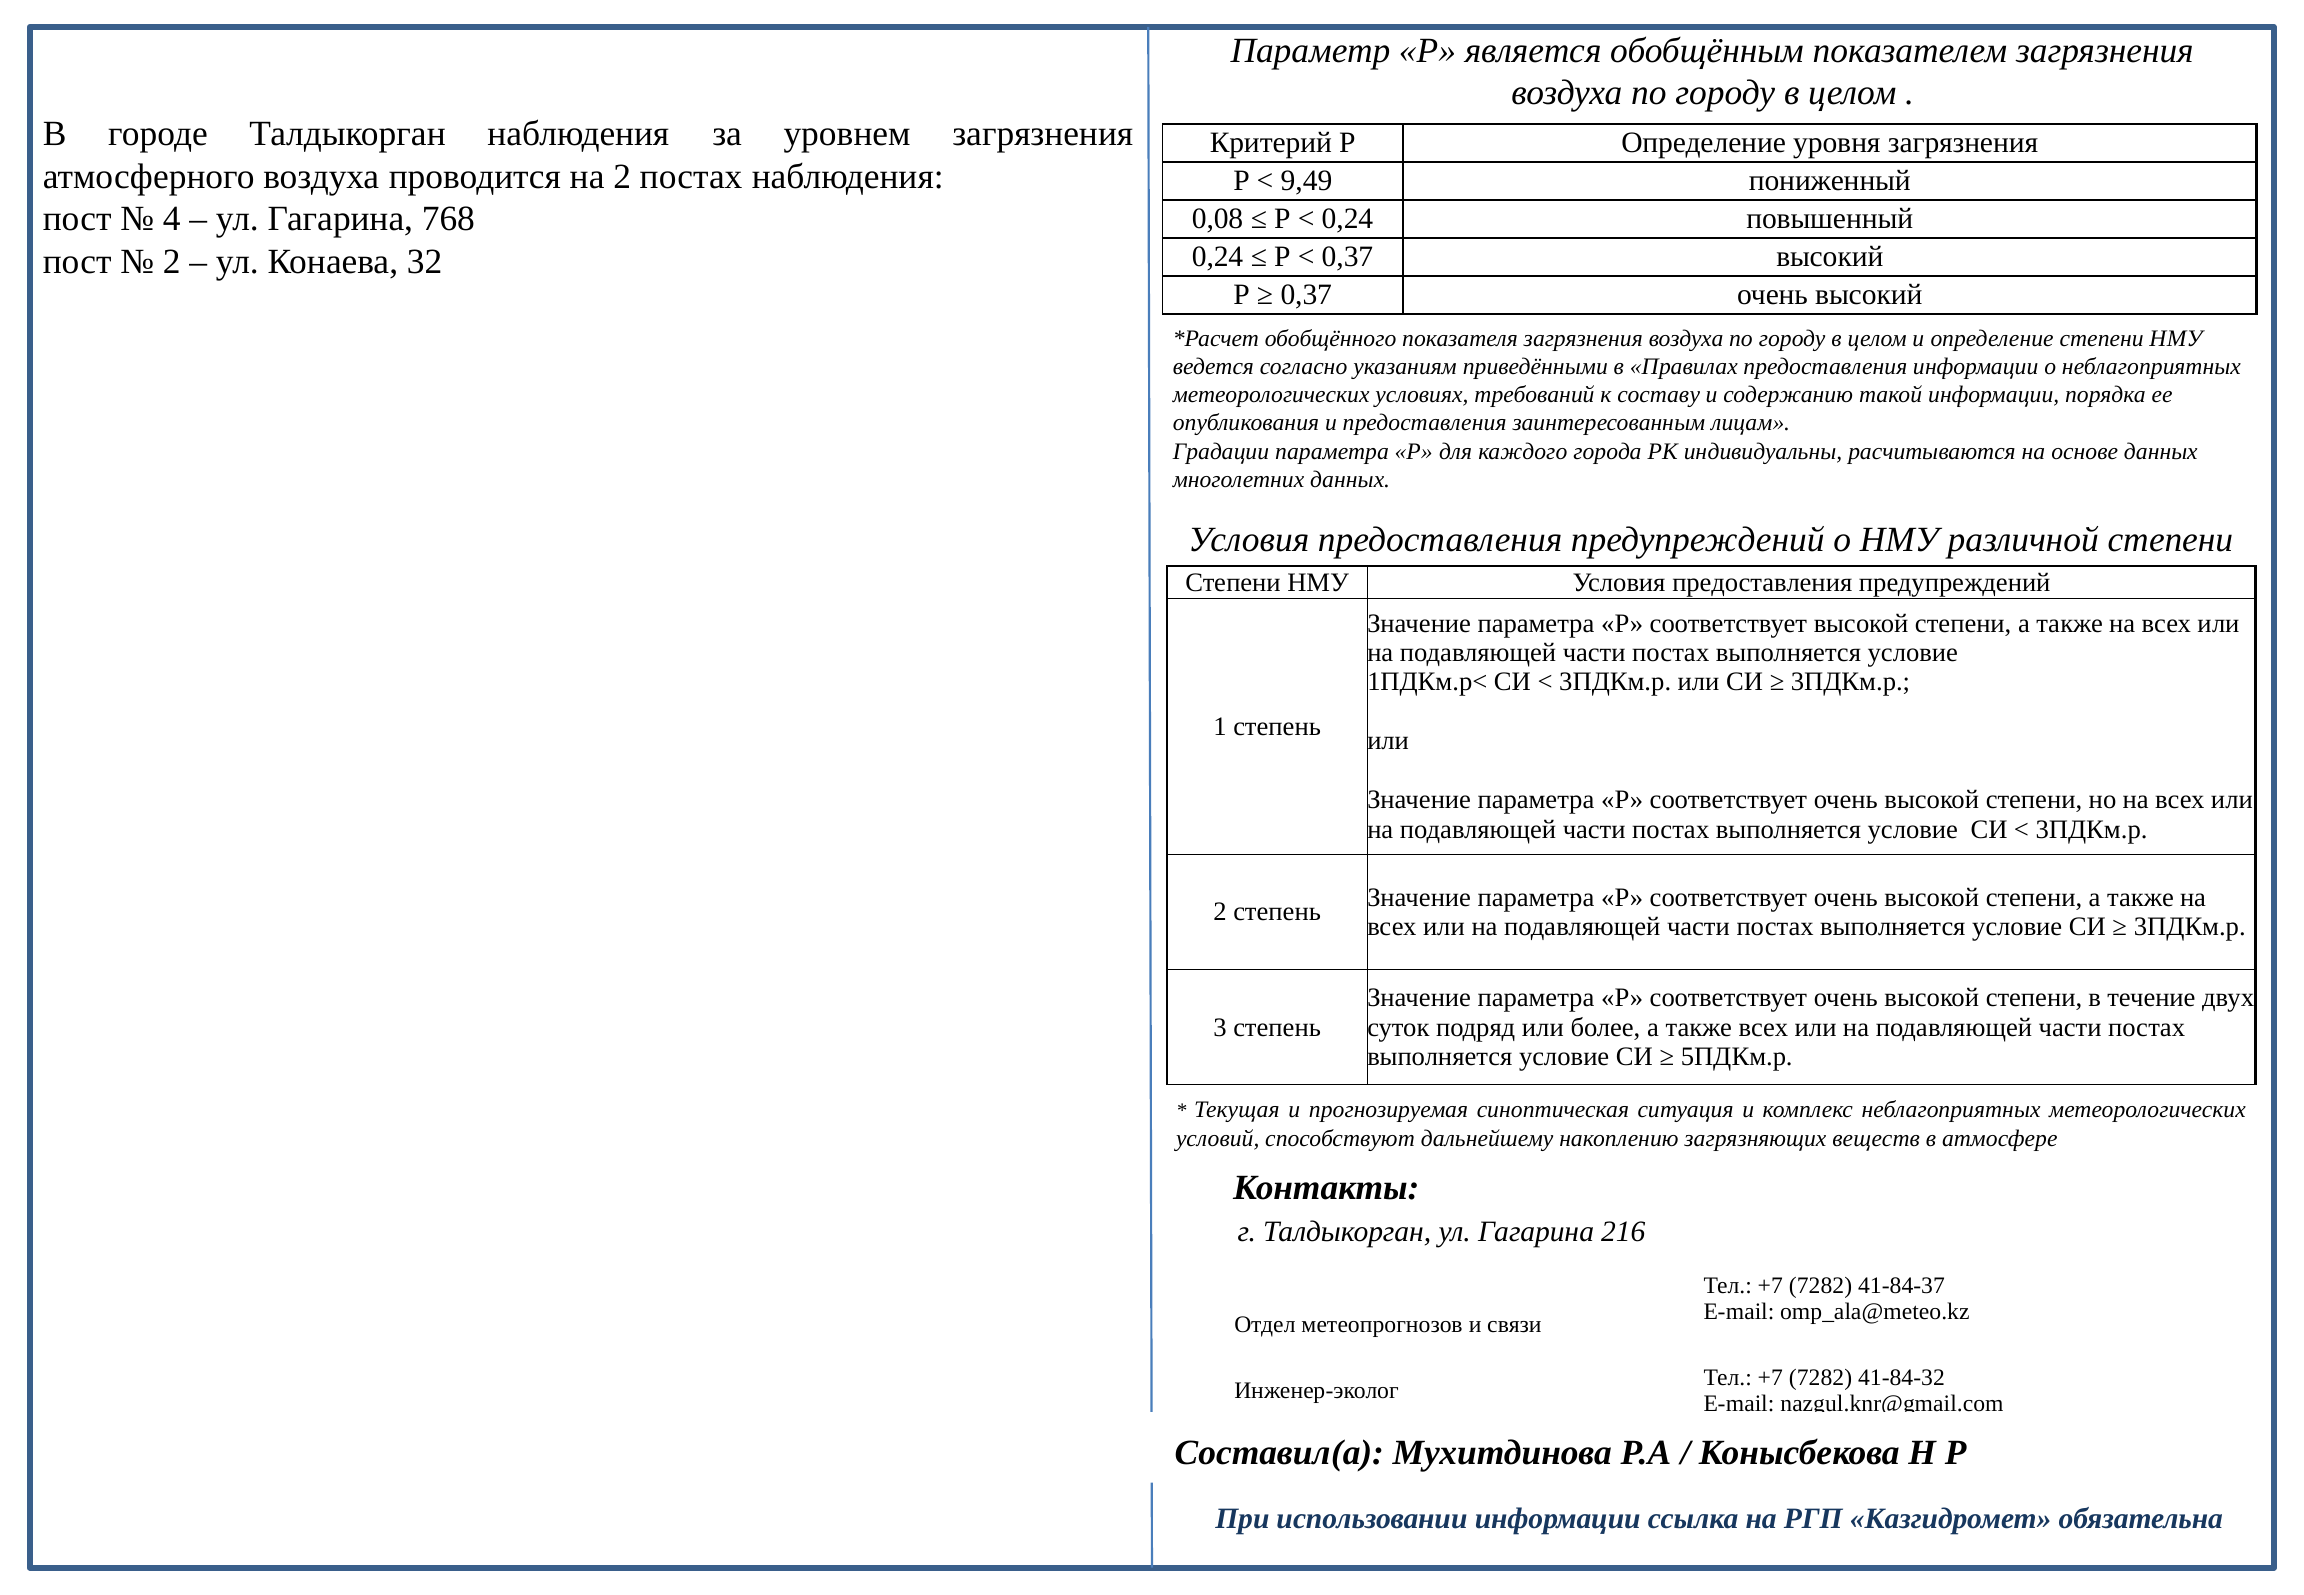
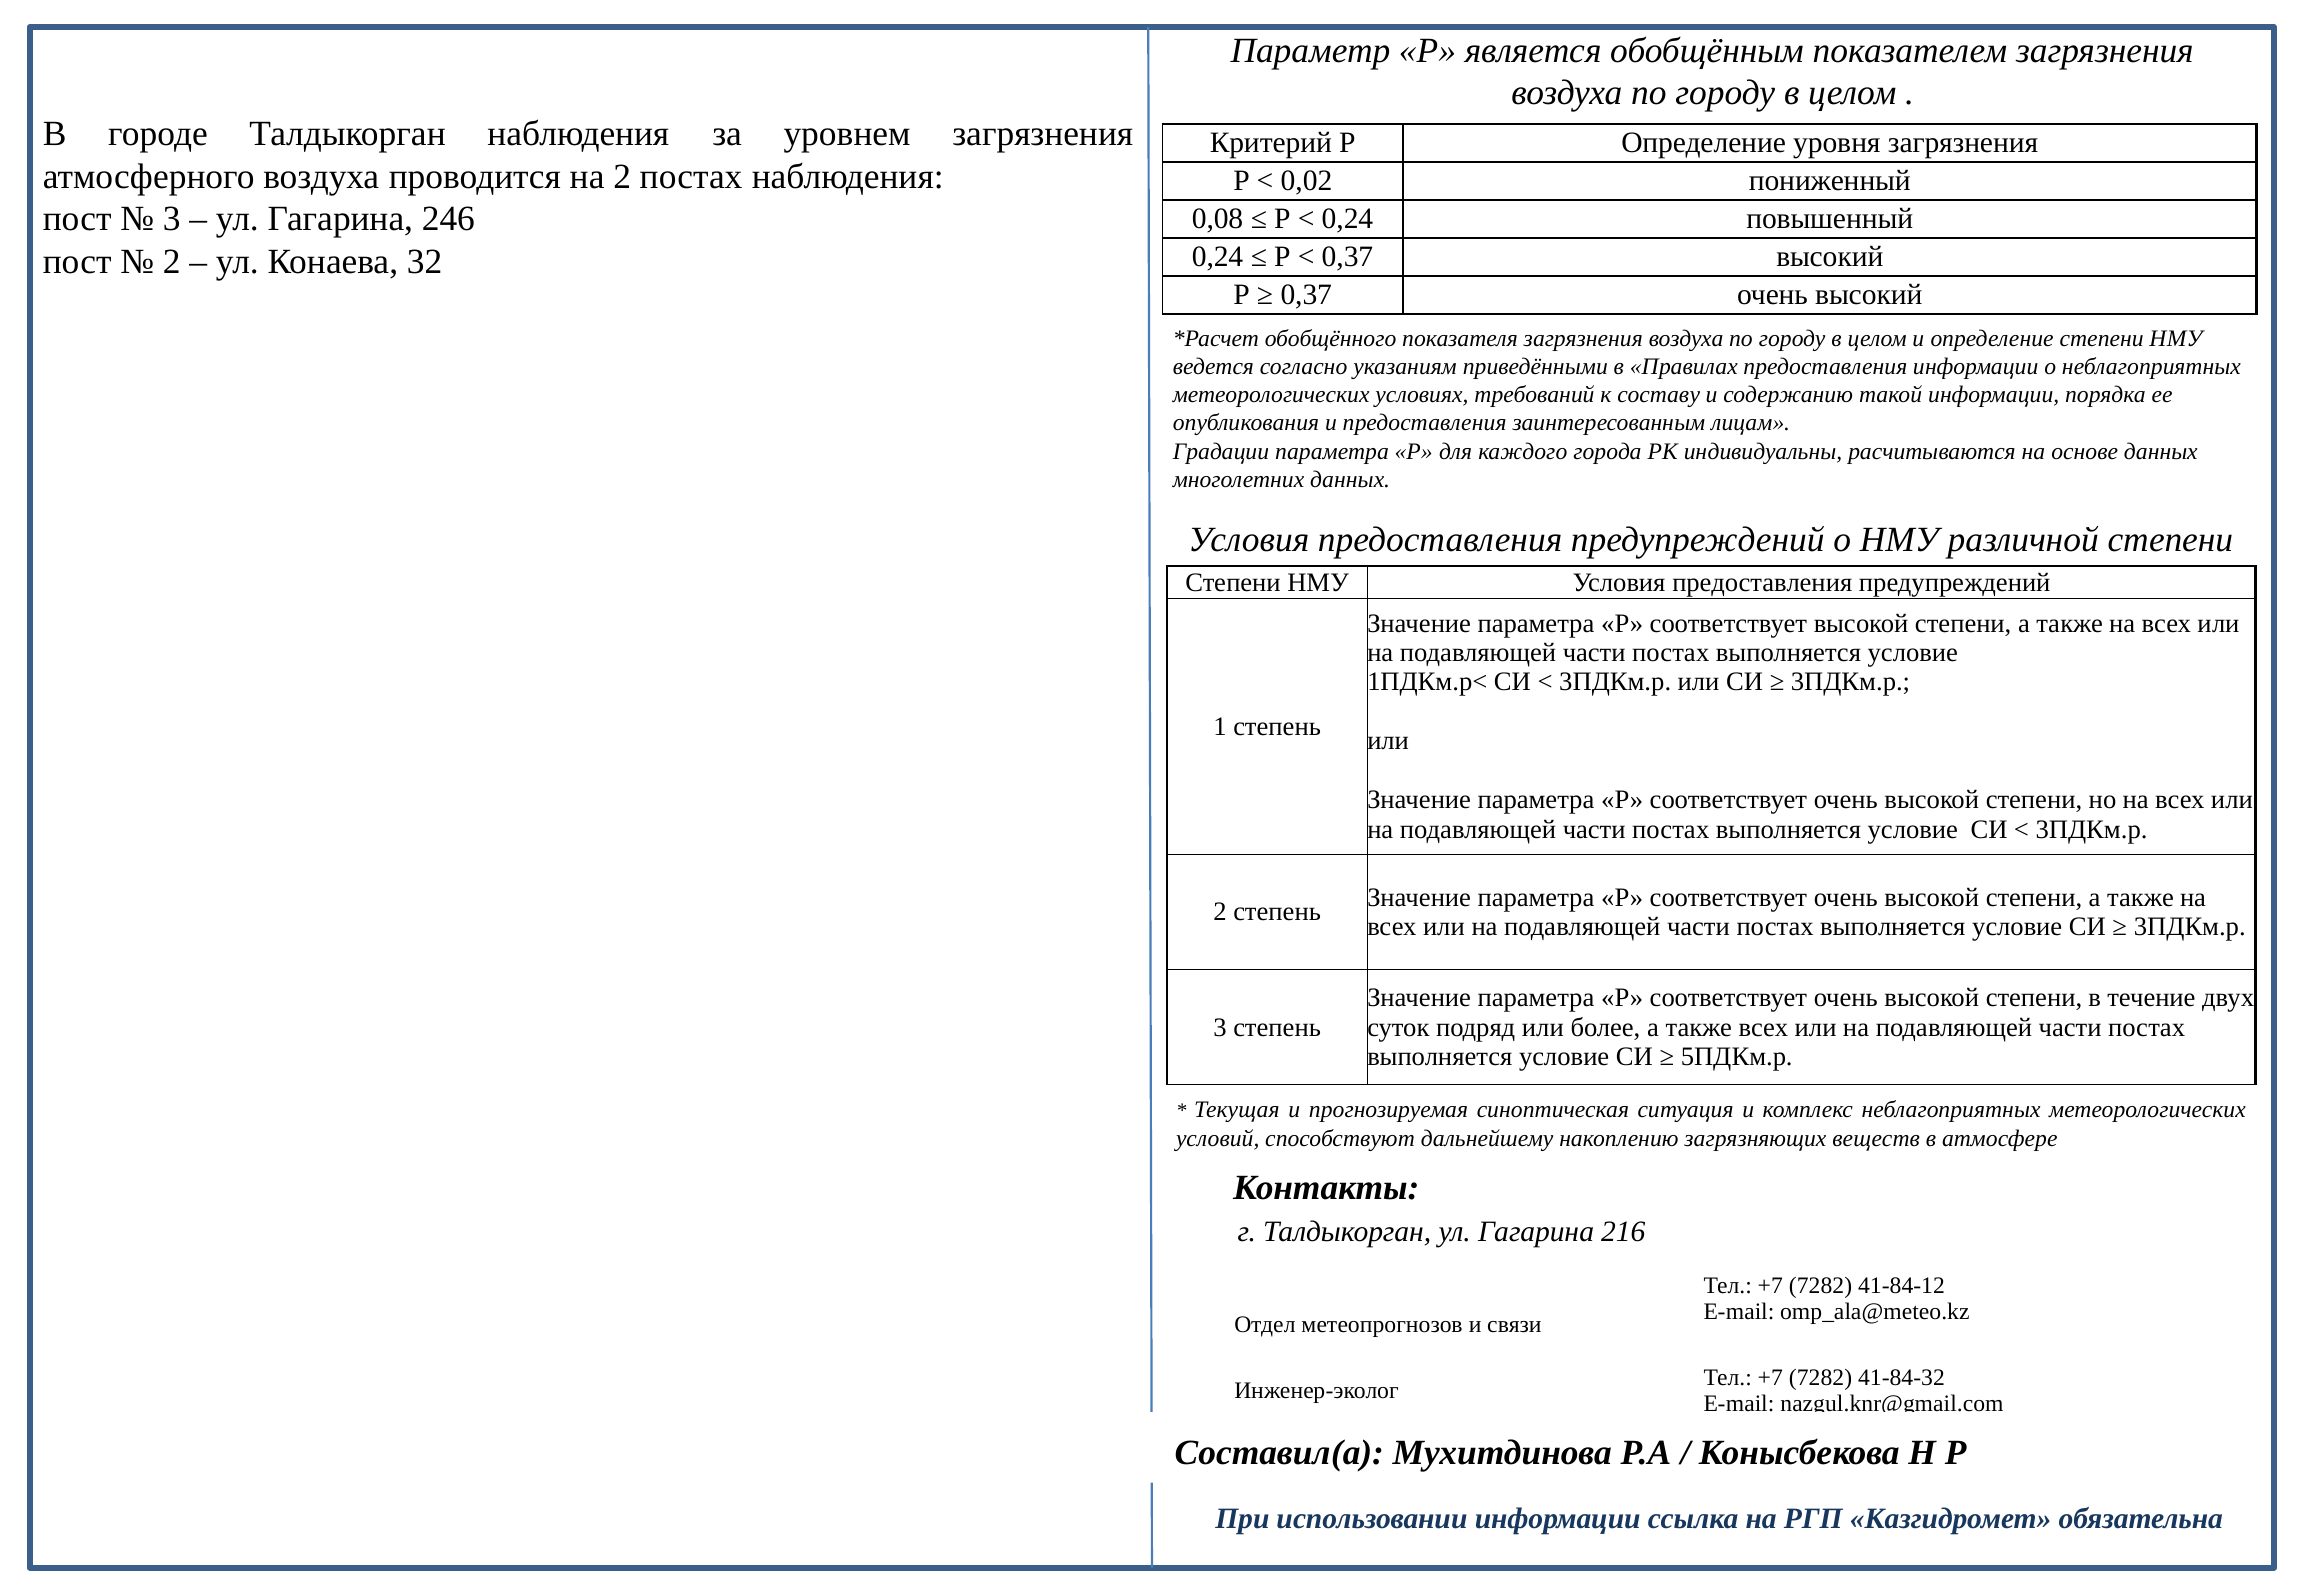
9,49: 9,49 -> 0,02 (1307, 181)
4: 4 -> 3 (172, 219)
768: 768 -> 246 (448, 219)
41-84-37: 41-84-37 -> 41-84-12 (1902, 1286)
